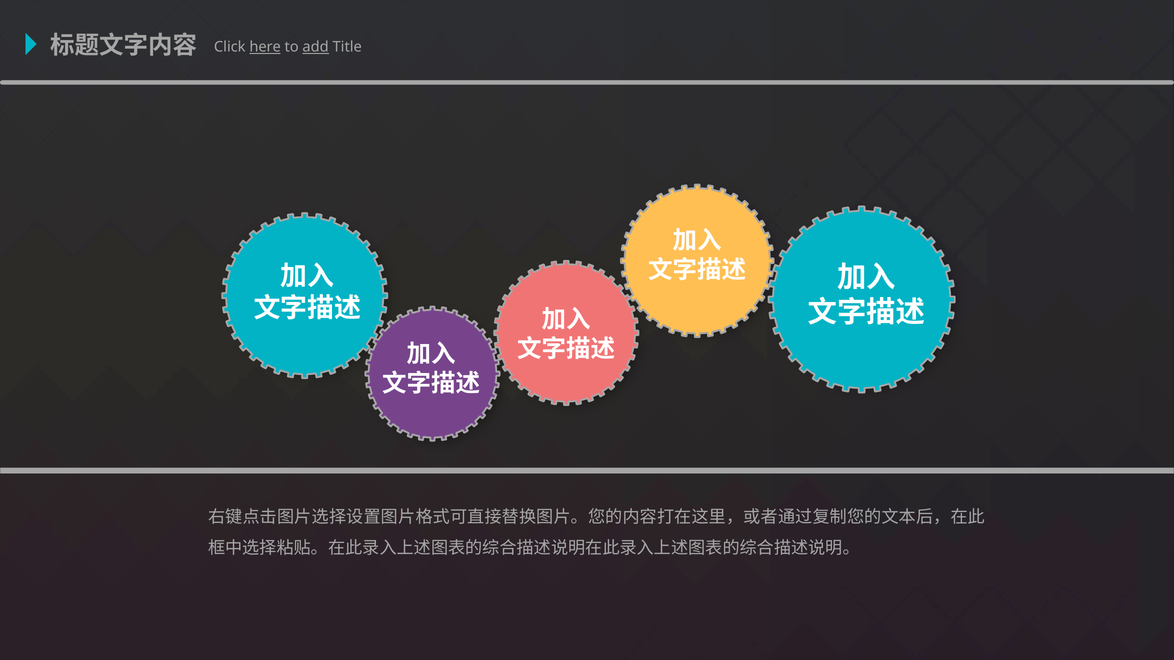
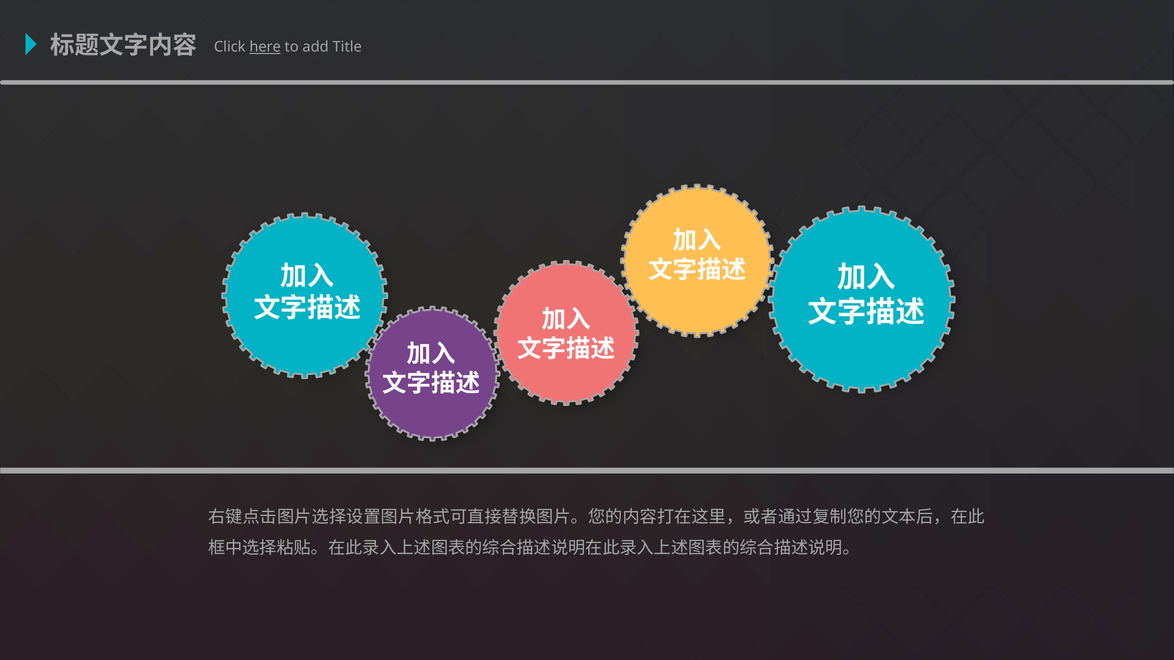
add underline: present -> none (316, 47)
